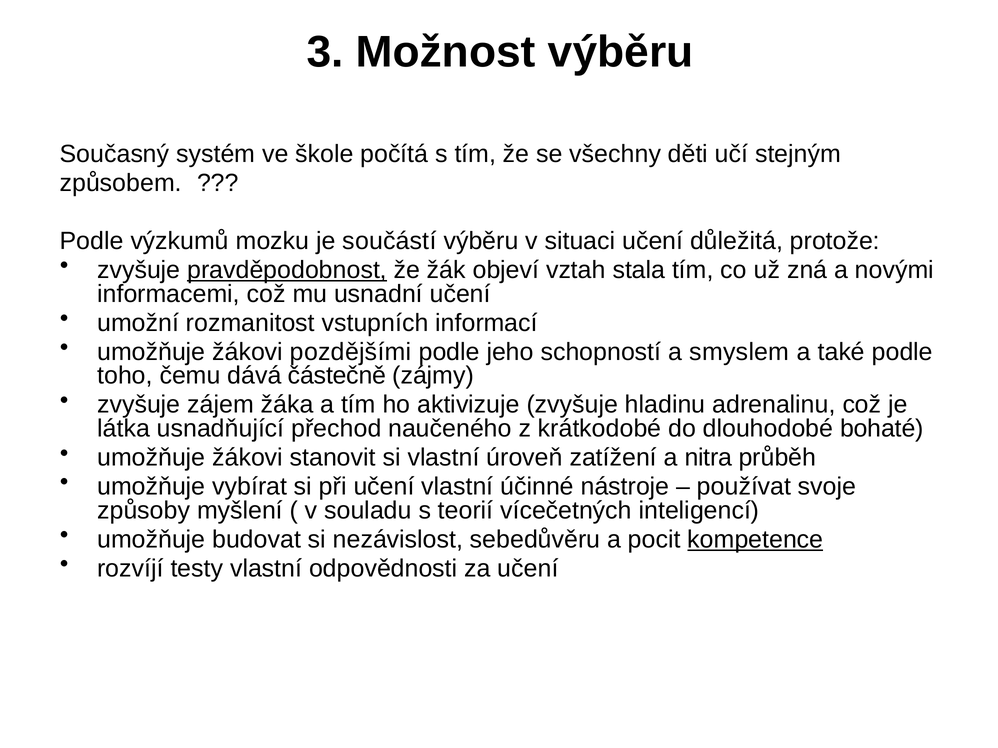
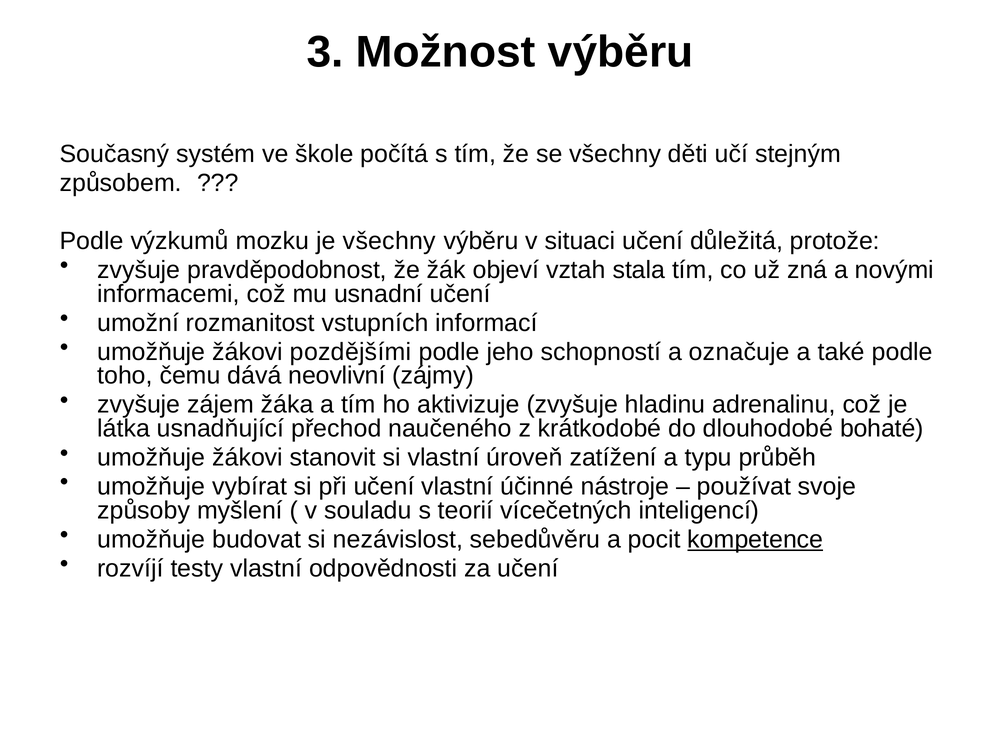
je součástí: součástí -> všechny (389, 241)
pravděpodobnost underline: present -> none (287, 270)
smyslem: smyslem -> označuje (739, 352)
částečně: částečně -> neovlivní (337, 376)
nitra: nitra -> typu (708, 458)
